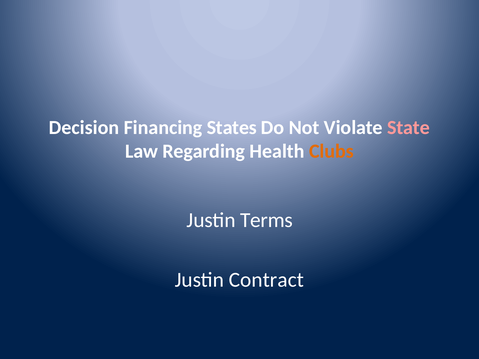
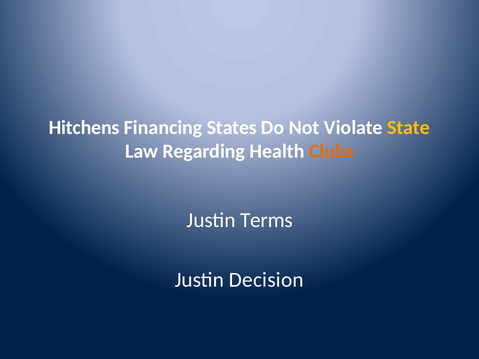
Decision: Decision -> Hitchens (84, 128)
State colour: pink -> yellow (408, 128)
Contract: Contract -> Decision (266, 280)
